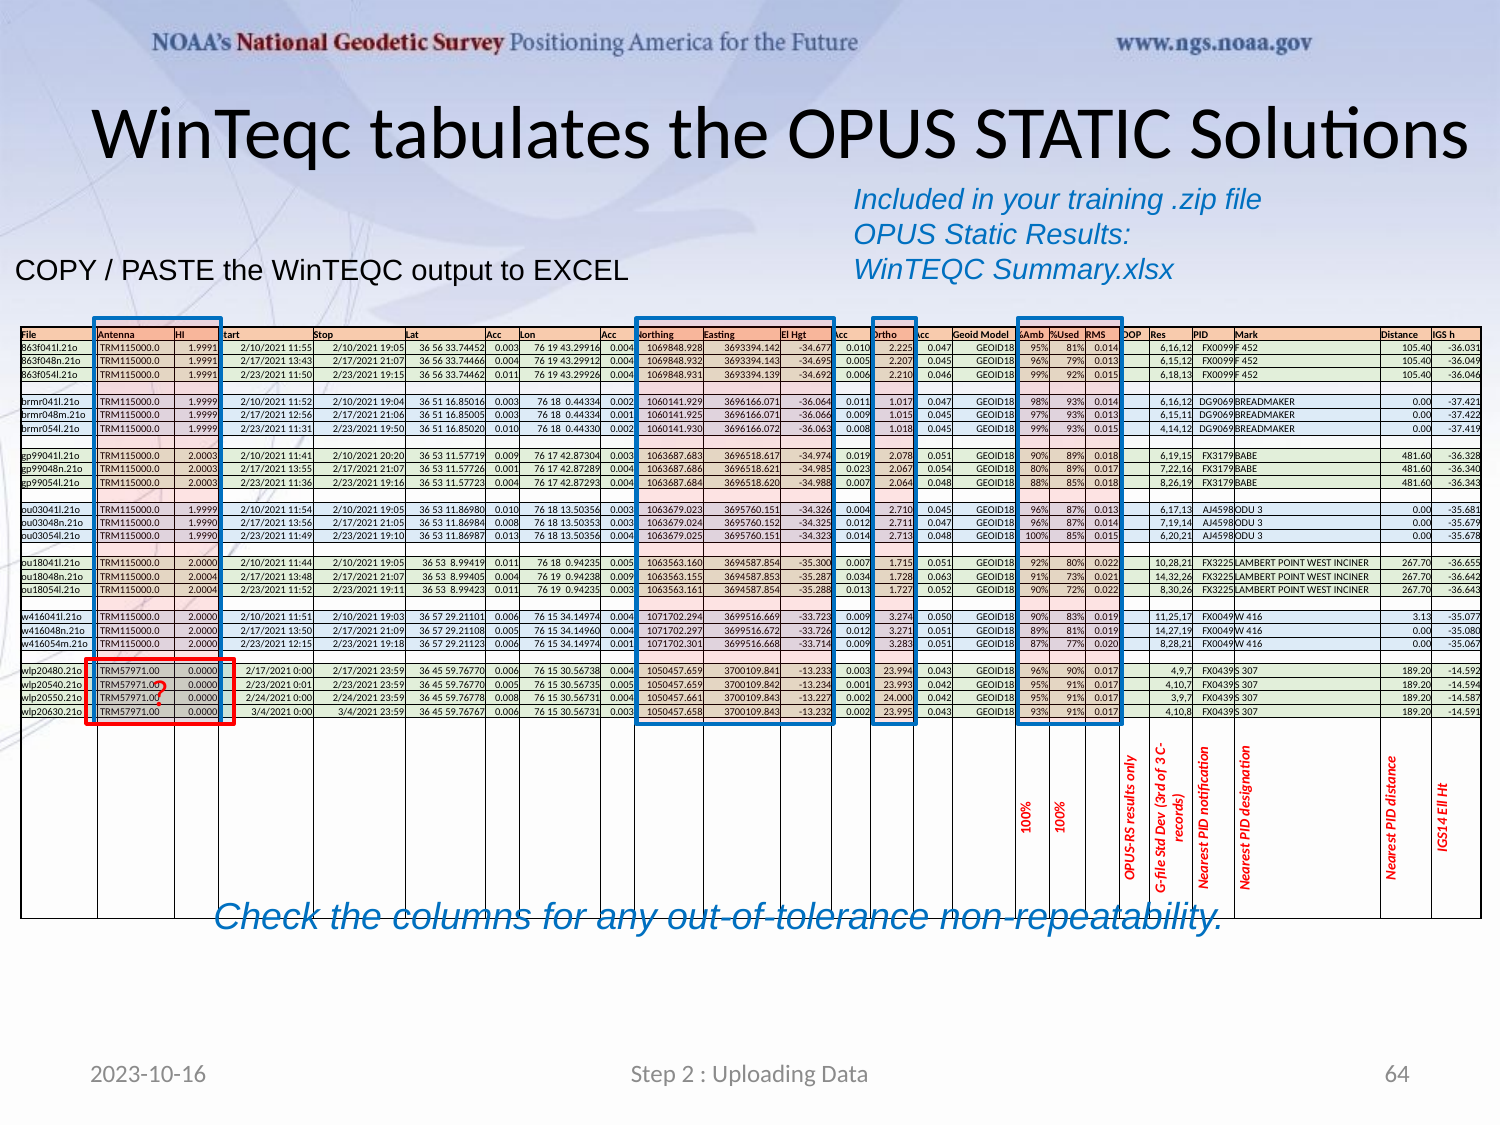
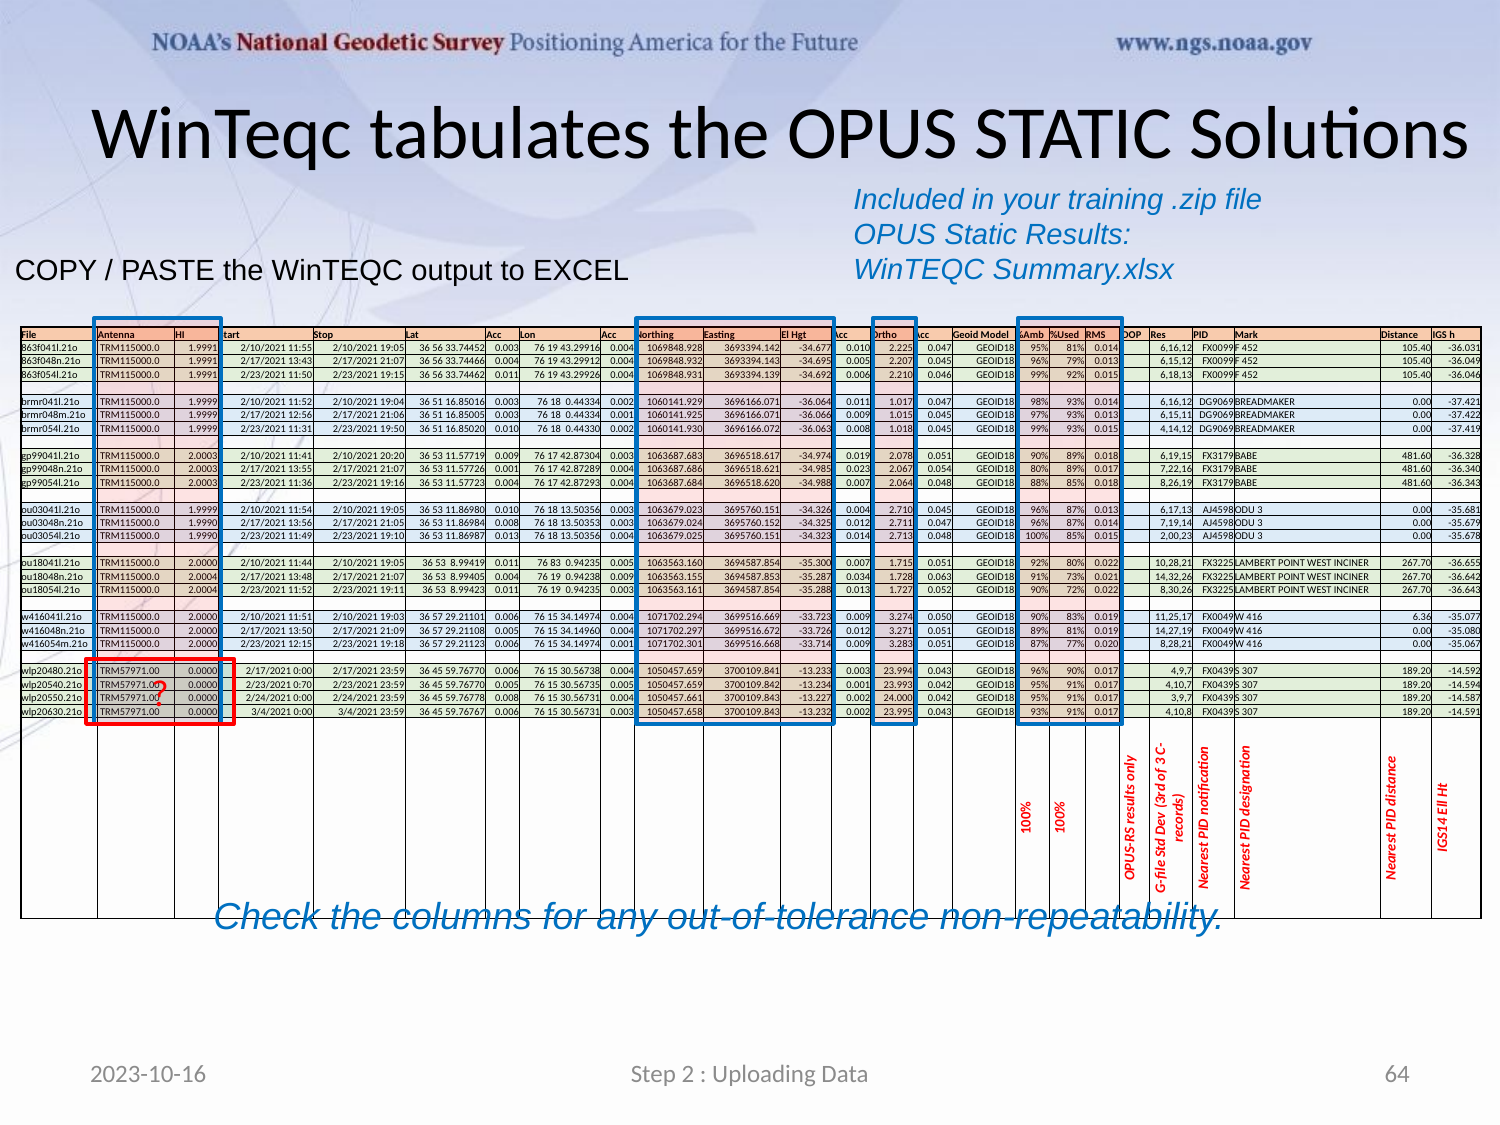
6,20,21: 6,20,21 -> 2,00,23 (1176, 537)
0.011 76 18: 18 -> 83 (556, 563)
3.13: 3.13 -> 6.36 (1422, 617)
0:01: 0:01 -> 0:70 (303, 685)
